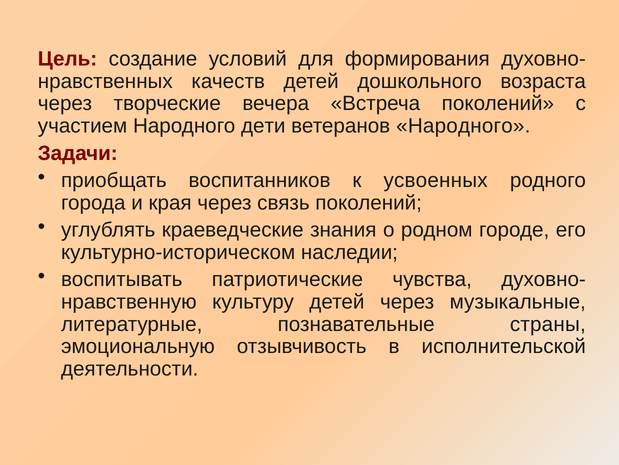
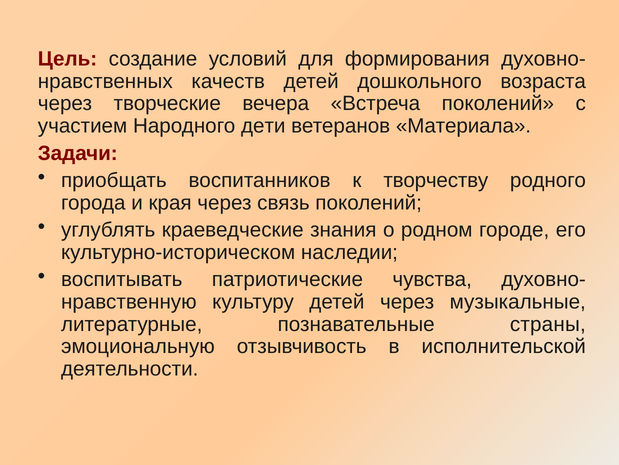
ветеранов Народного: Народного -> Материала (463, 126)
усвоенных: усвоенных -> творчеству (436, 180)
